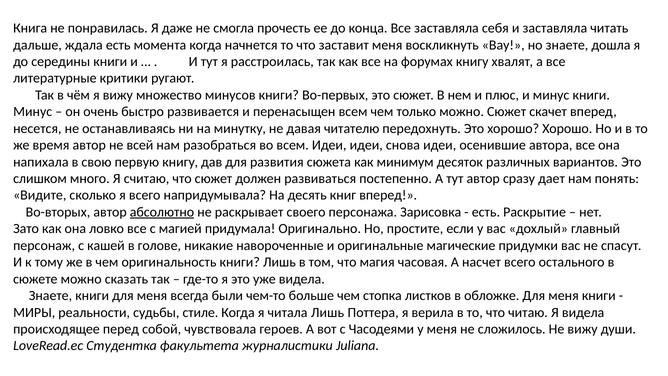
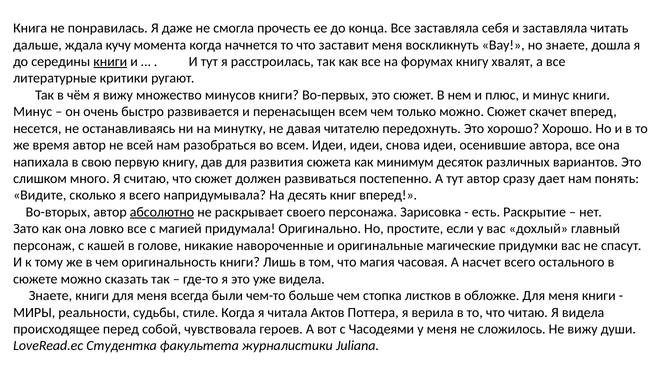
ждала есть: есть -> кучу (118, 45)
книги underline: none -> present (110, 62)
читала Лишь: Лишь -> Актов (328, 312)
